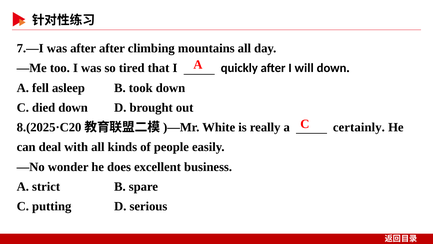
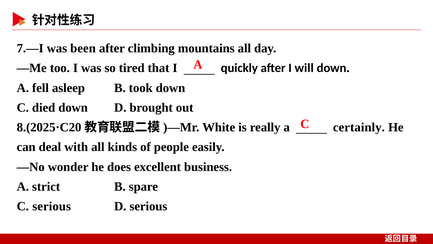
was after: after -> been (83, 48)
C putting: putting -> serious (52, 206)
